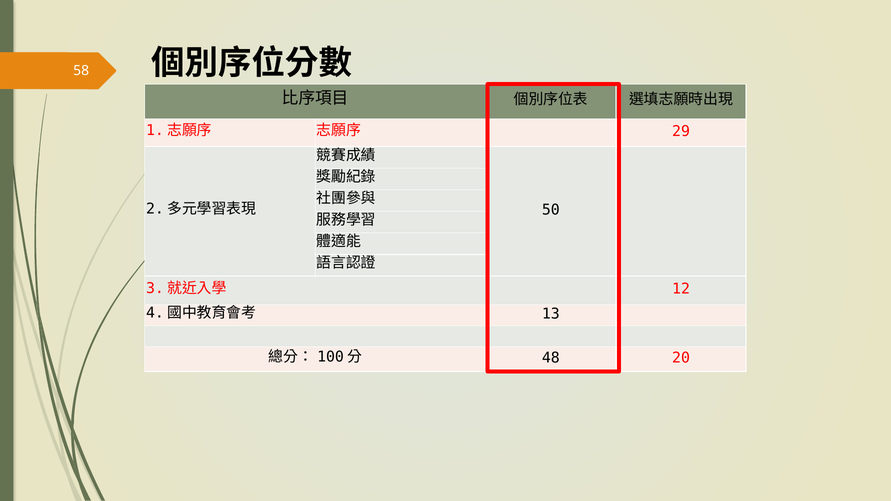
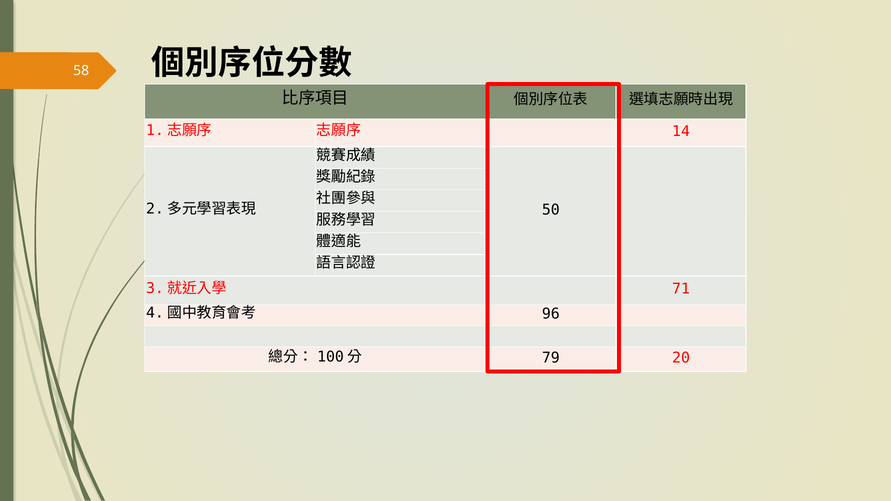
29: 29 -> 14 (681, 131)
12: 12 -> 71 (681, 289)
13: 13 -> 96 (551, 314)
48: 48 -> 79 (551, 358)
